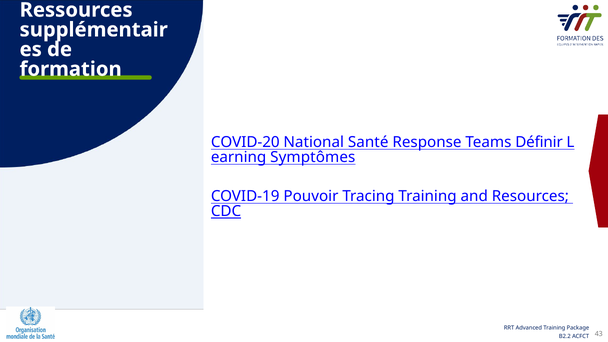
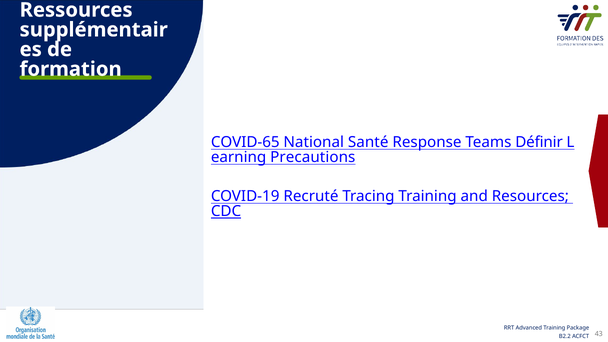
COVID-20: COVID-20 -> COVID-65 (245, 142)
Symptômes: Symptômes -> Precautions (313, 157)
Pouvoir: Pouvoir -> Recruté (311, 196)
